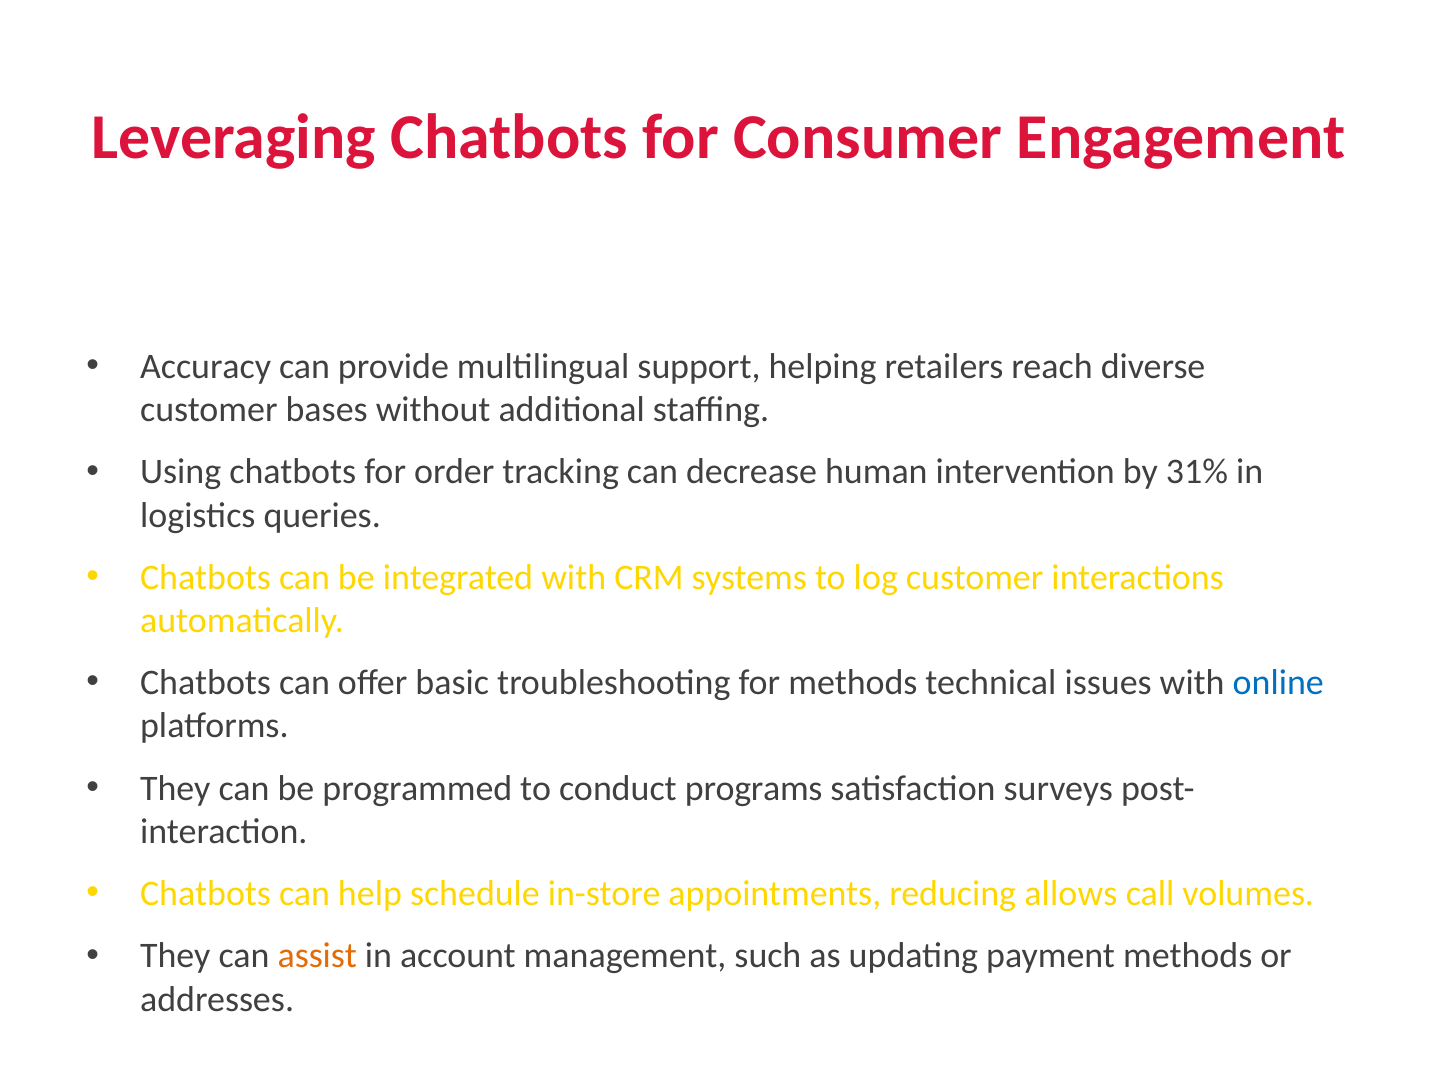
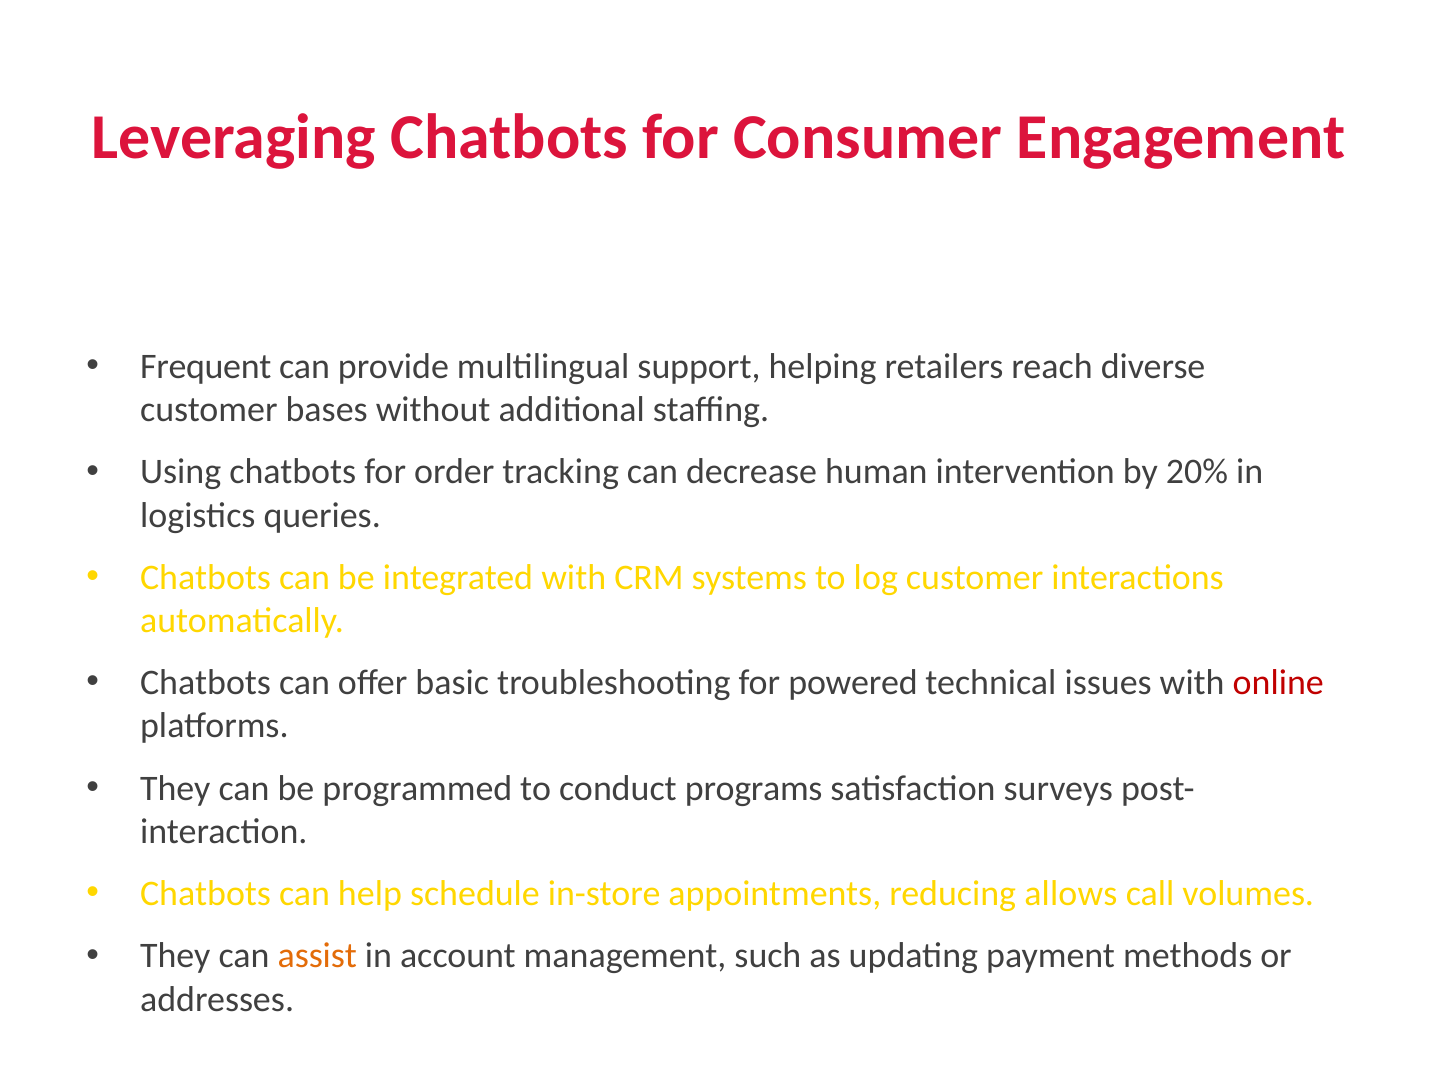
Accuracy: Accuracy -> Frequent (206, 367)
31%: 31% -> 20% (1197, 472)
for methods: methods -> powered (853, 683)
online colour: blue -> red (1278, 683)
